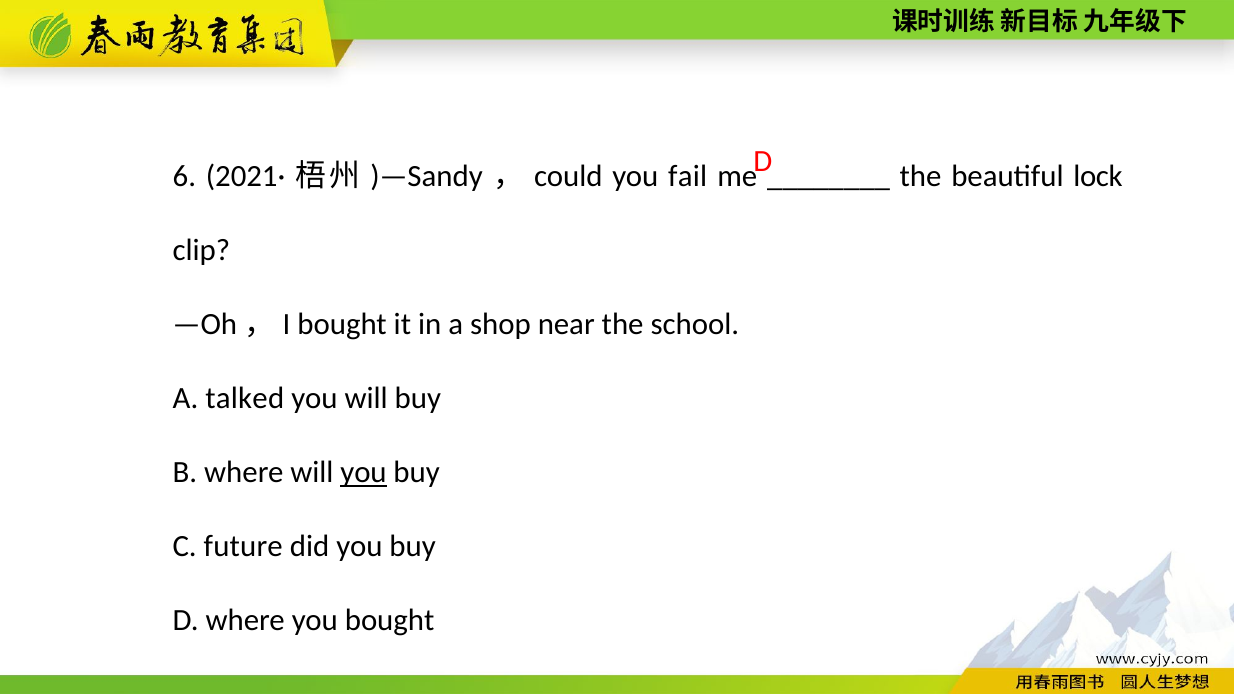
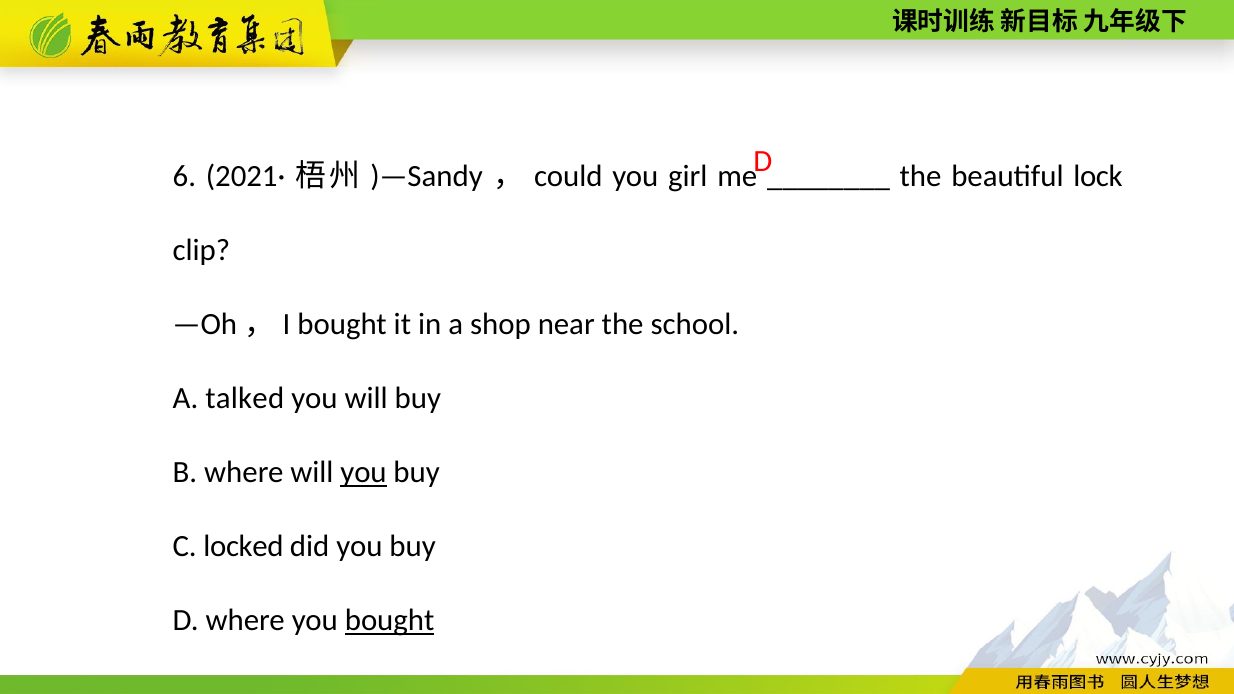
fail: fail -> girl (688, 176)
future: future -> locked (243, 547)
bought underline: none -> present (390, 621)
